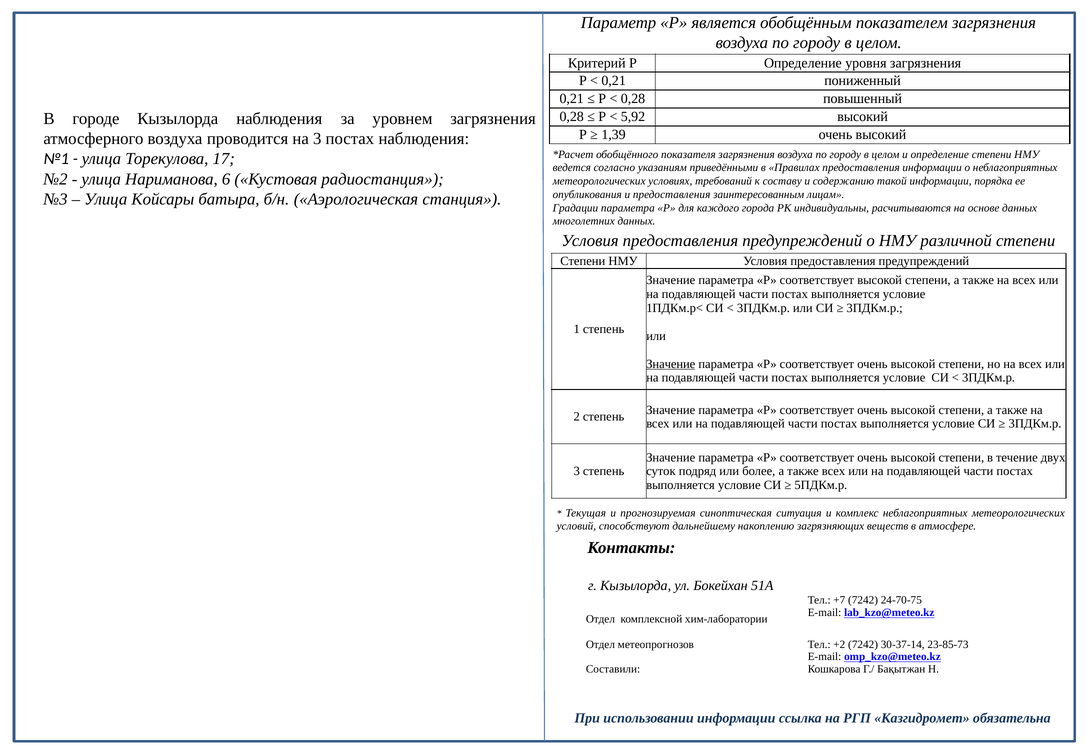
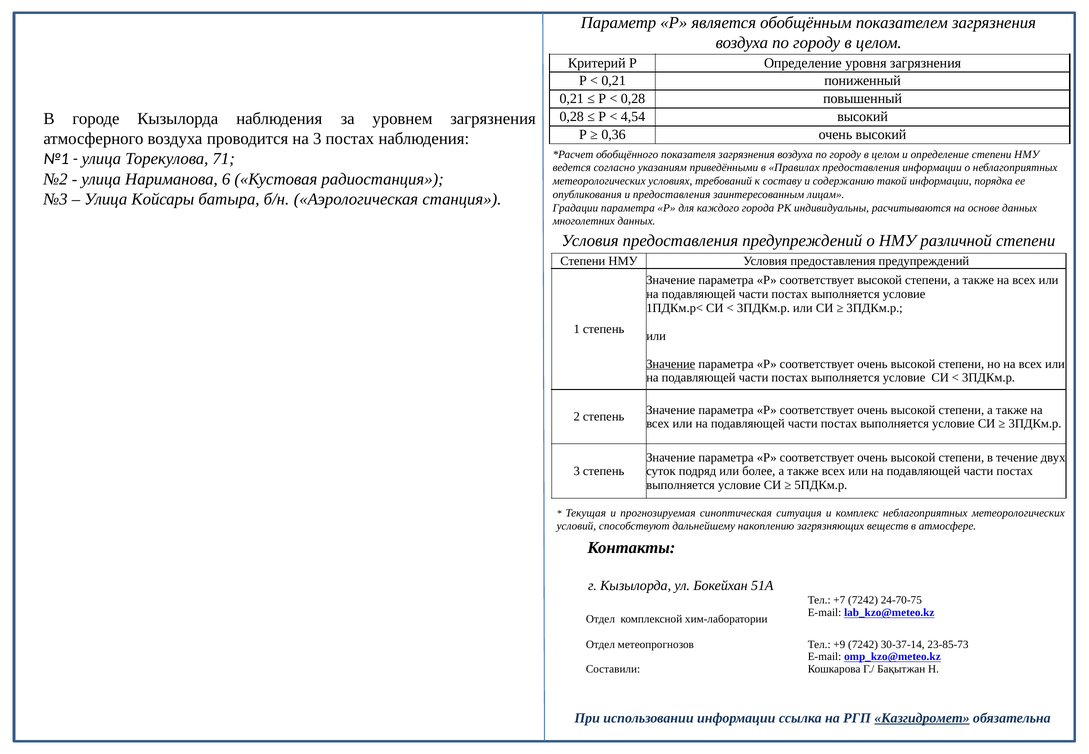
5,92: 5,92 -> 4,54 (633, 117)
1,39: 1,39 -> 0,36 (614, 135)
17: 17 -> 71 (224, 159)
+2: +2 -> +9 (839, 644)
Казгидромет underline: none -> present (922, 718)
